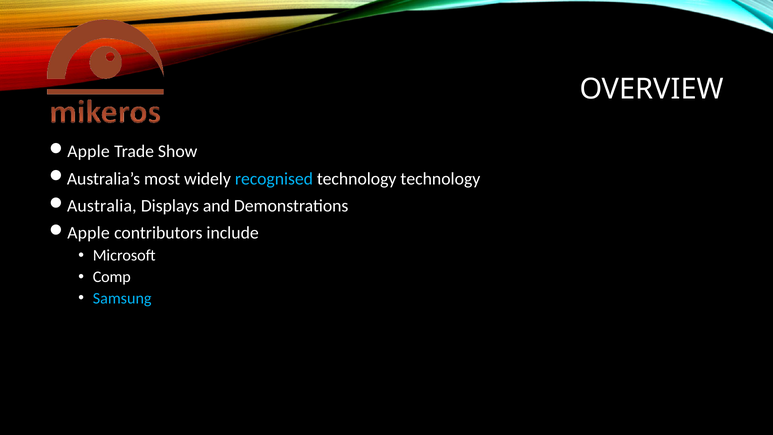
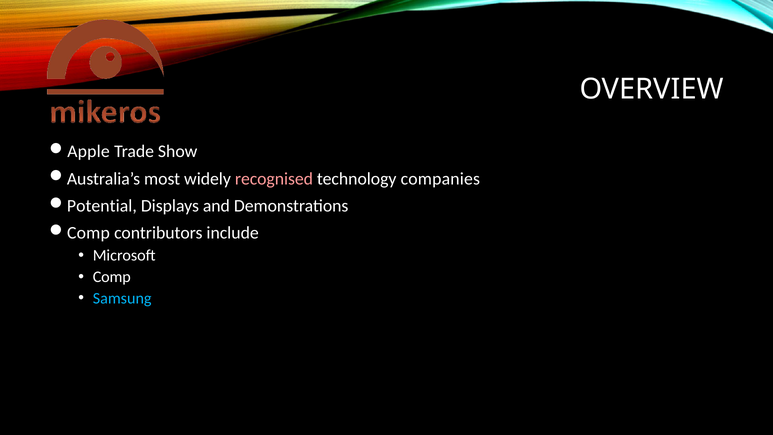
recognised colour: light blue -> pink (274, 179)
technology technology: technology -> companies (440, 179)
Australia: Australia -> Potential (102, 206)
Apple: Apple -> Comp (88, 233)
